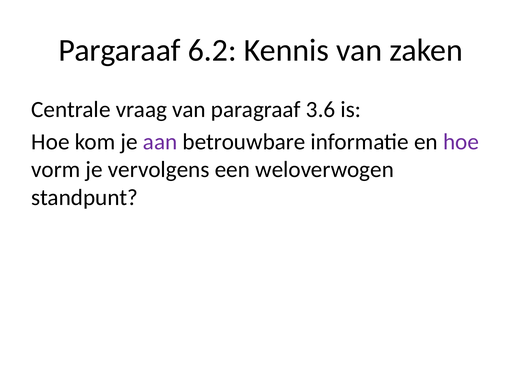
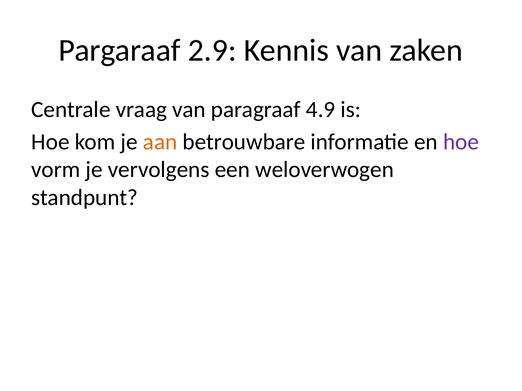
6.2: 6.2 -> 2.9 (212, 51)
3.6: 3.6 -> 4.9 (321, 110)
aan colour: purple -> orange (160, 142)
